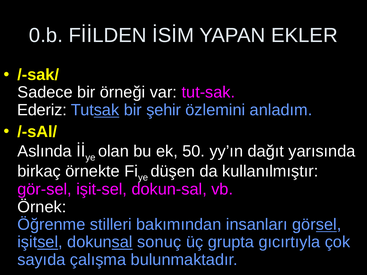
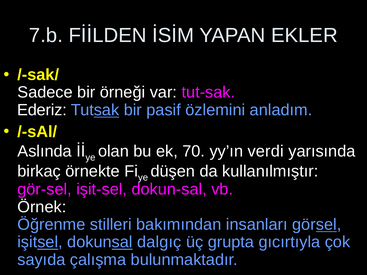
0.b: 0.b -> 7.b (46, 35)
şehir: şehir -> pasif (164, 110)
50: 50 -> 70 (194, 151)
dağıt: dağıt -> verdi (266, 151)
sonuç: sonuç -> dalgıç (159, 242)
